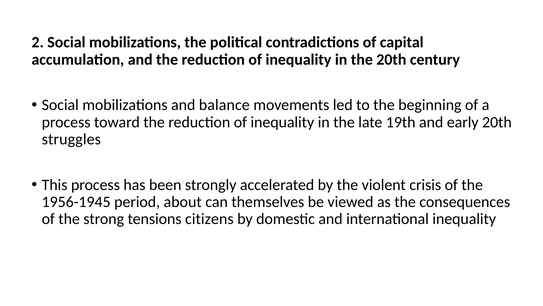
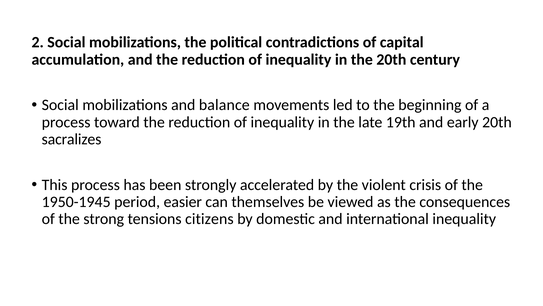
struggles: struggles -> sacralizes (72, 139)
1956-1945: 1956-1945 -> 1950-1945 (76, 202)
about: about -> easier (183, 202)
